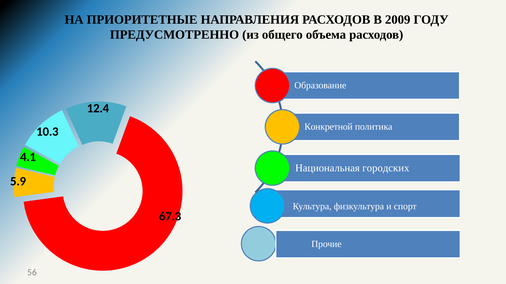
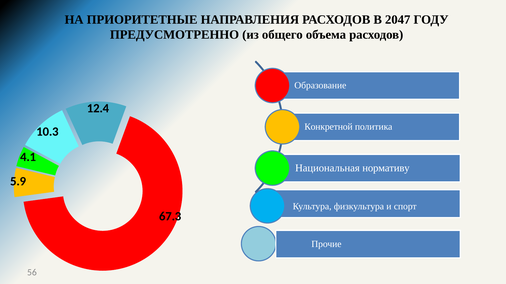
2009: 2009 -> 2047 (398, 20)
городских: городских -> нормативу (386, 168)
